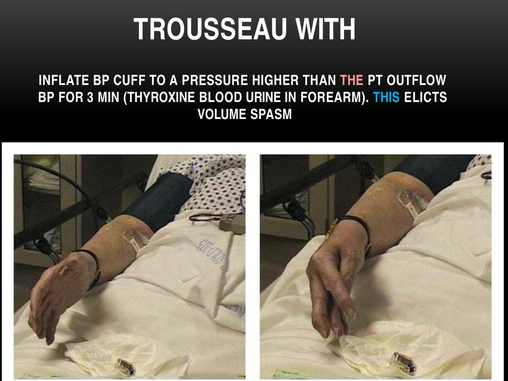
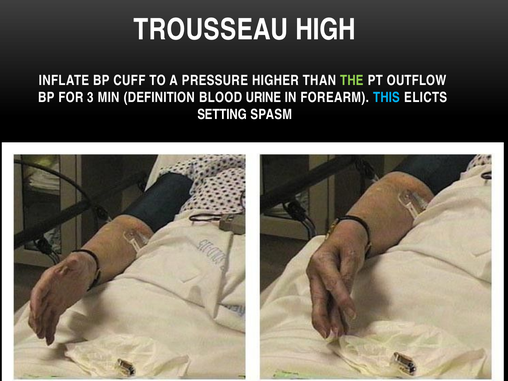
WITH: WITH -> HIGH (326, 30)
THE colour: pink -> light green (352, 81)
THYROXINE: THYROXINE -> DEFINITION (159, 98)
VOLUME: VOLUME -> SETTING (222, 115)
